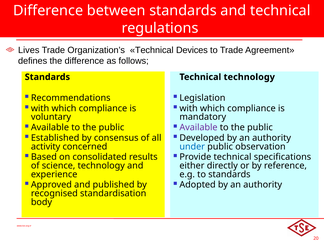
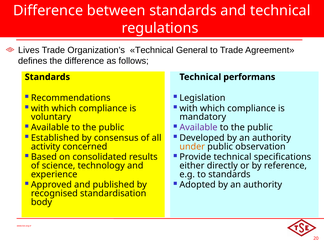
Devices: Devices -> General (192, 50)
Technical technology: technology -> performans (249, 77)
under colour: blue -> orange (192, 147)
